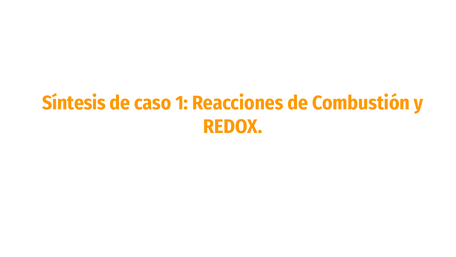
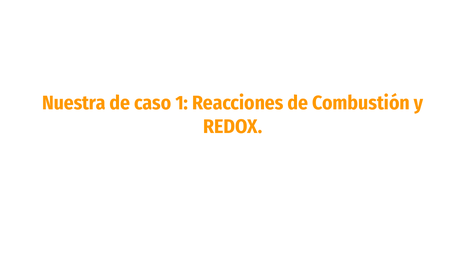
Síntesis: Síntesis -> Nuestra (74, 103)
